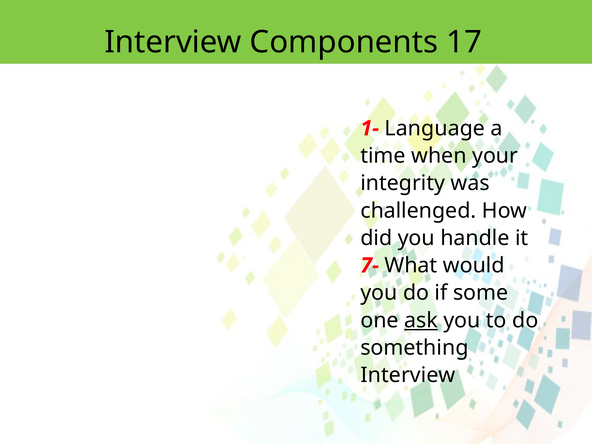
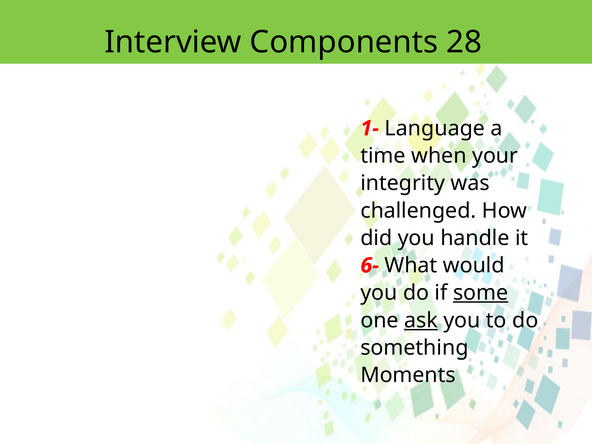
17: 17 -> 28 (464, 42)
7-: 7- -> 6- (370, 265)
some underline: none -> present (481, 293)
Interview: Interview -> Moments (408, 375)
